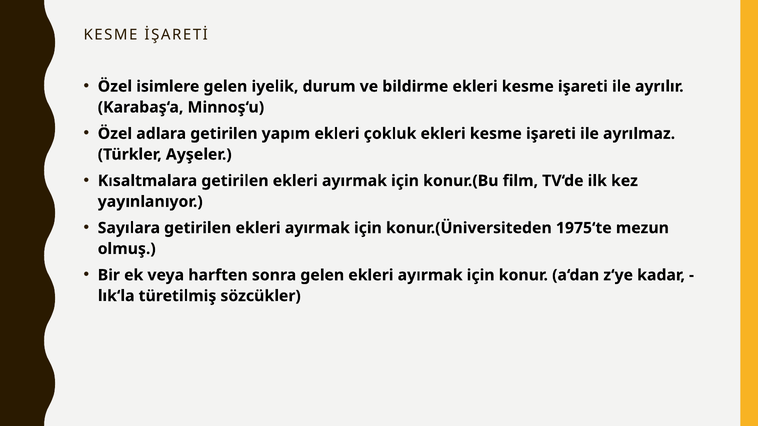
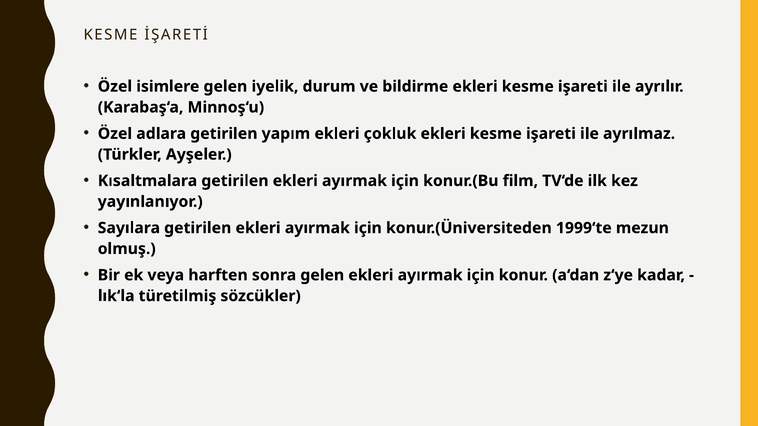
1975‘te: 1975‘te -> 1999‘te (584, 228)
